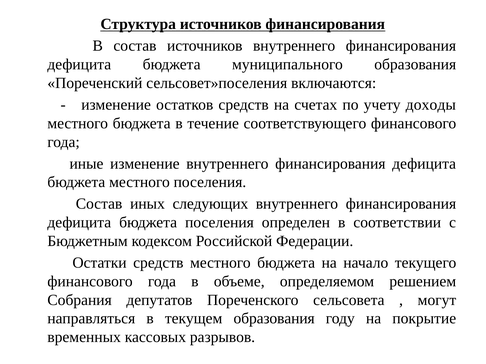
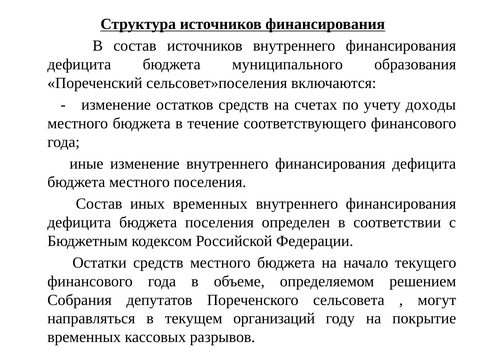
иных следующих: следующих -> временных (210, 204)
текущем образования: образования -> организаций (274, 319)
